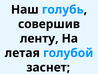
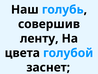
летая: летая -> цвета (22, 53)
